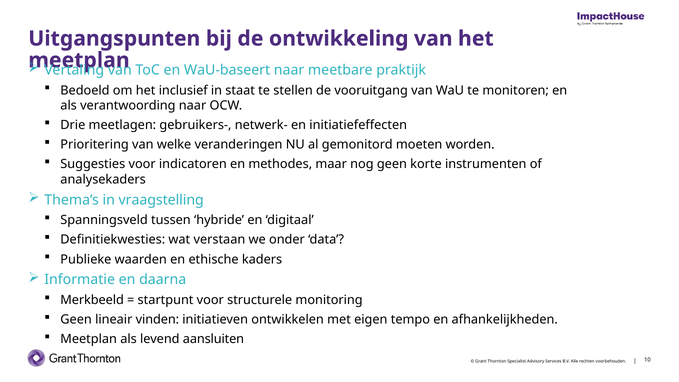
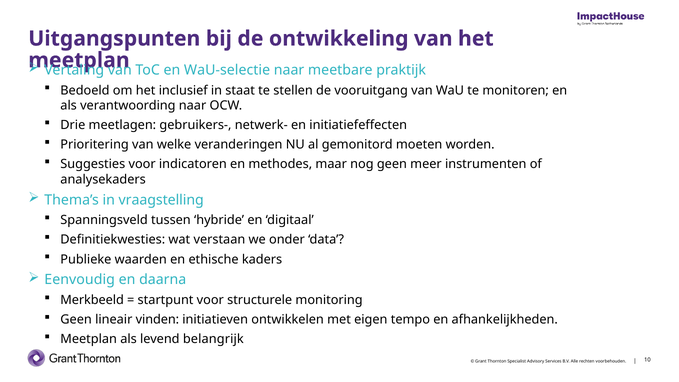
WaU-baseert: WaU-baseert -> WaU-selectie (227, 70)
korte: korte -> meer (426, 164)
Informatie: Informatie -> Eenvoudig (80, 280)
aansluiten: aansluiten -> belangrijk (213, 339)
